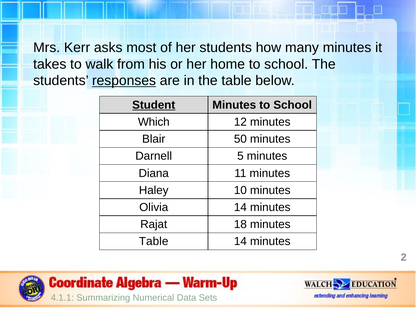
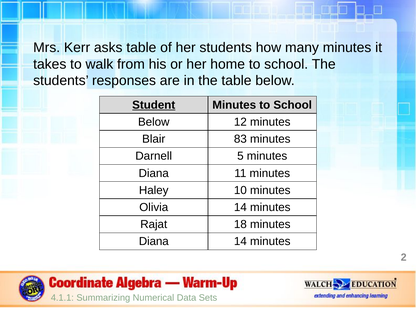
asks most: most -> table (141, 47)
responses underline: present -> none (124, 81)
Which: Which -> Below (154, 122)
50: 50 -> 83 (240, 139)
Table: Table -> Diana (154, 241)
